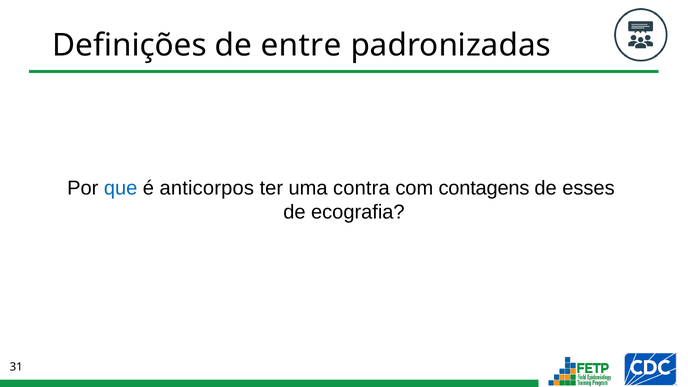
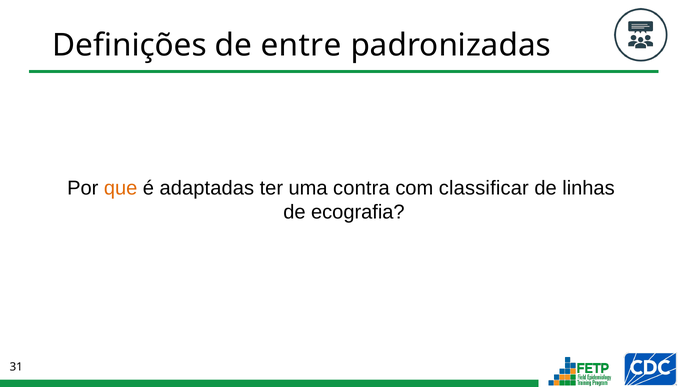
que colour: blue -> orange (121, 188)
anticorpos: anticorpos -> adaptadas (207, 188)
contagens: contagens -> classificar (484, 188)
esses: esses -> linhas (588, 188)
